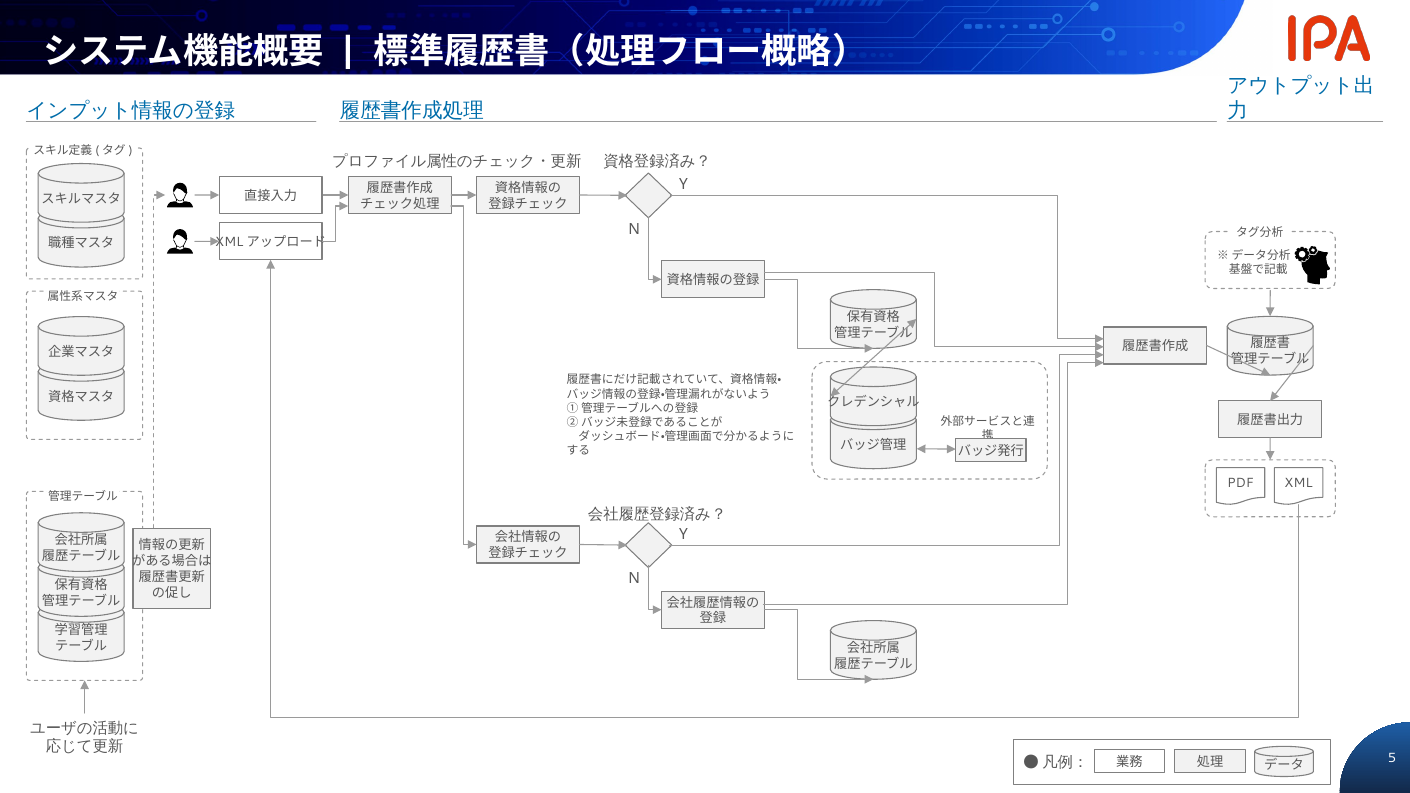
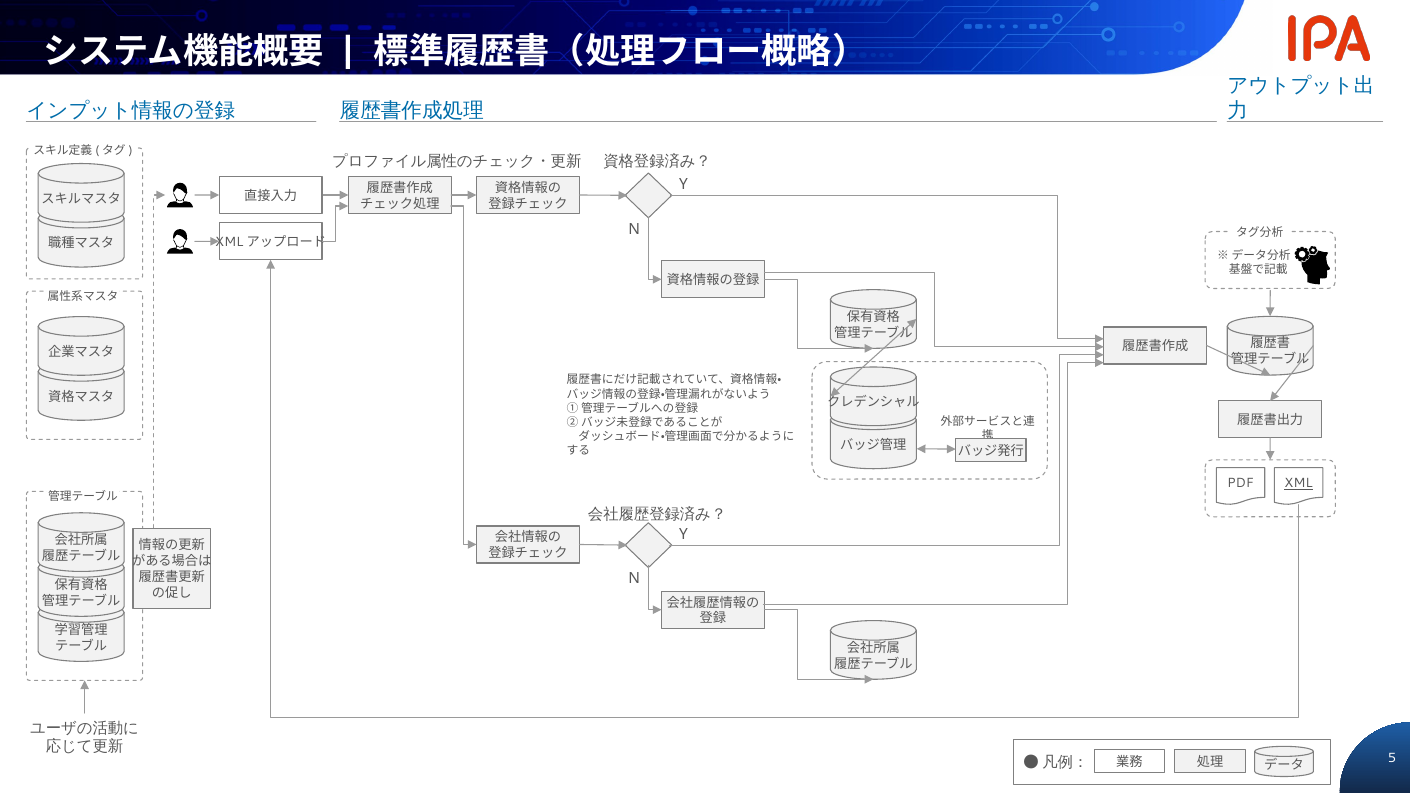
XML underline: none -> present (1299, 483)
